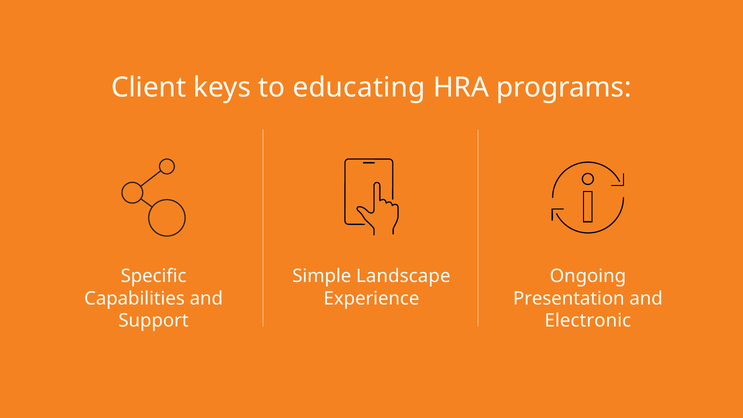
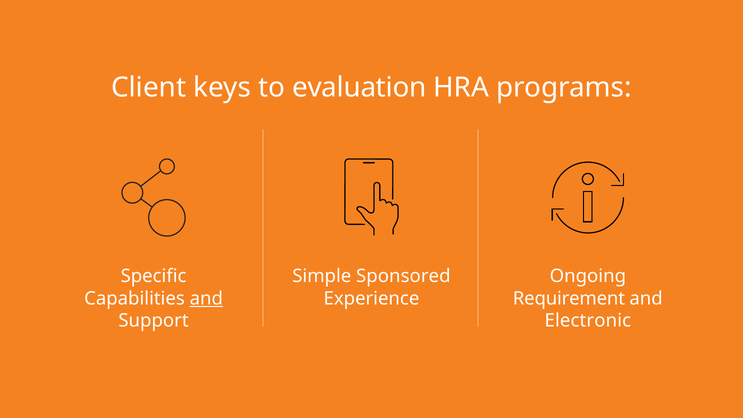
educating: educating -> evaluation (359, 88)
Landscape: Landscape -> Sponsored (403, 276)
and underline: none -> present (206, 298)
Presentation: Presentation -> Requirement (569, 298)
